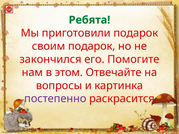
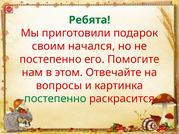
своим подарок: подарок -> начался (92, 46)
закончился: закончился -> постепенно (51, 59)
постепенно colour: purple -> green (55, 99)
